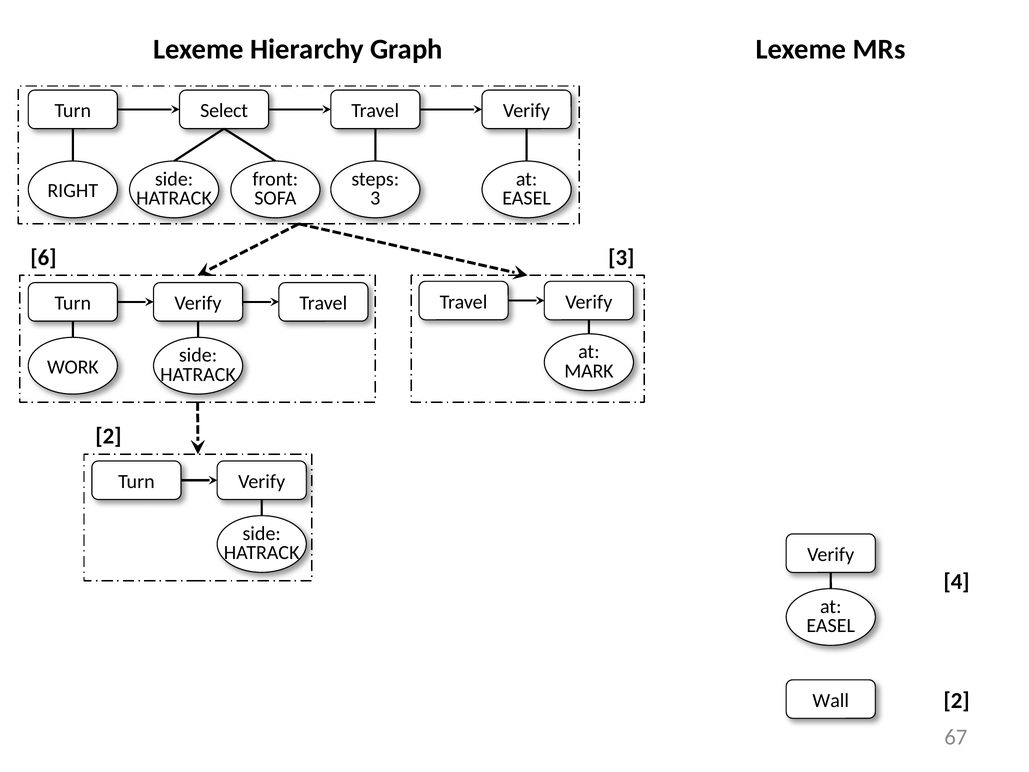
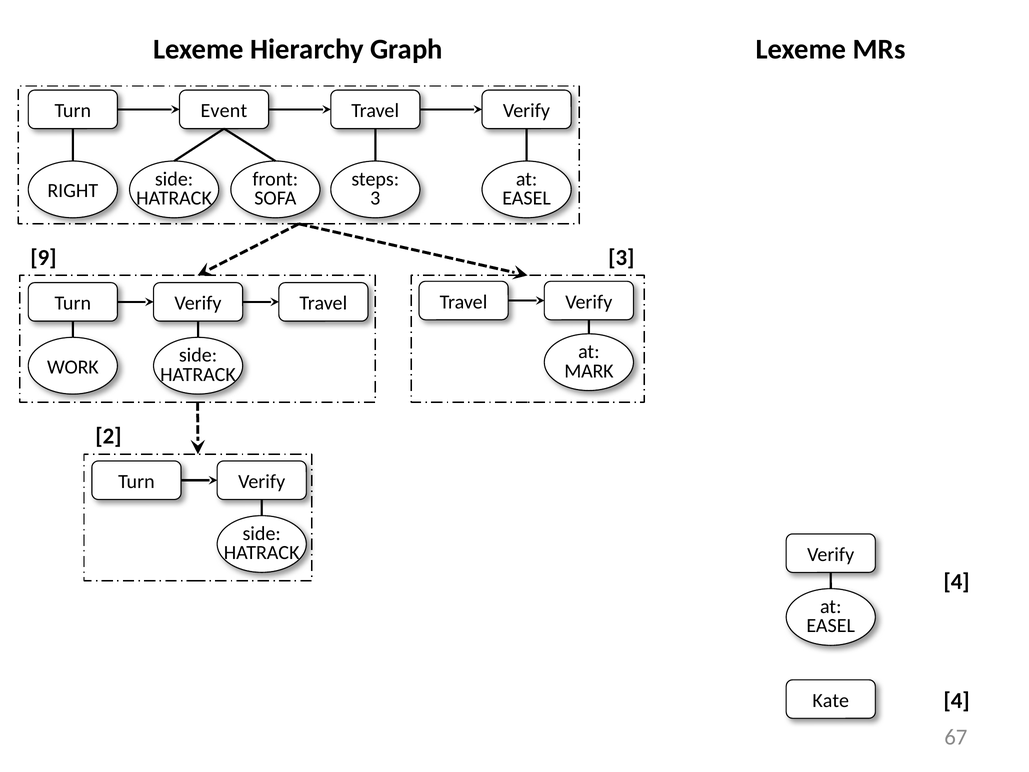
Select: Select -> Event (224, 111)
6: 6 -> 9 (43, 258)
2: 2 -> 4 (957, 700)
Wall: Wall -> Kate (831, 700)
